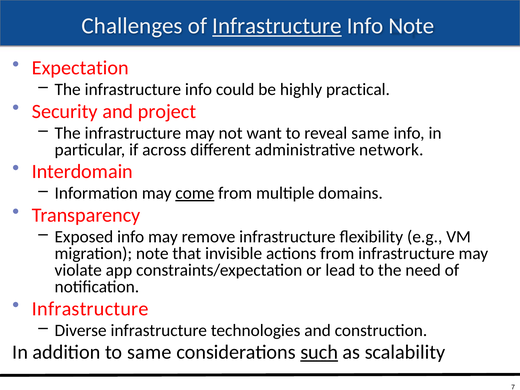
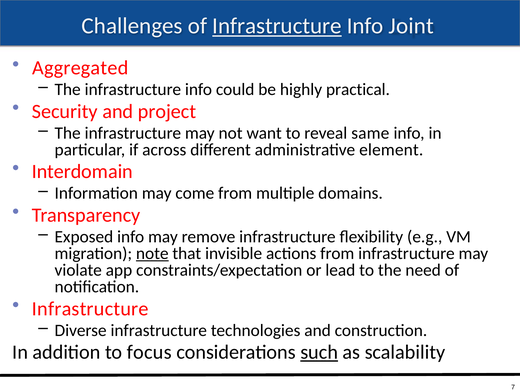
Info Note: Note -> Joint (411, 26)
Expectation: Expectation -> Aggregated (80, 68)
network: network -> element (391, 150)
come underline: present -> none (195, 193)
note underline: none -> present (152, 253)
to same: same -> focus (149, 352)
